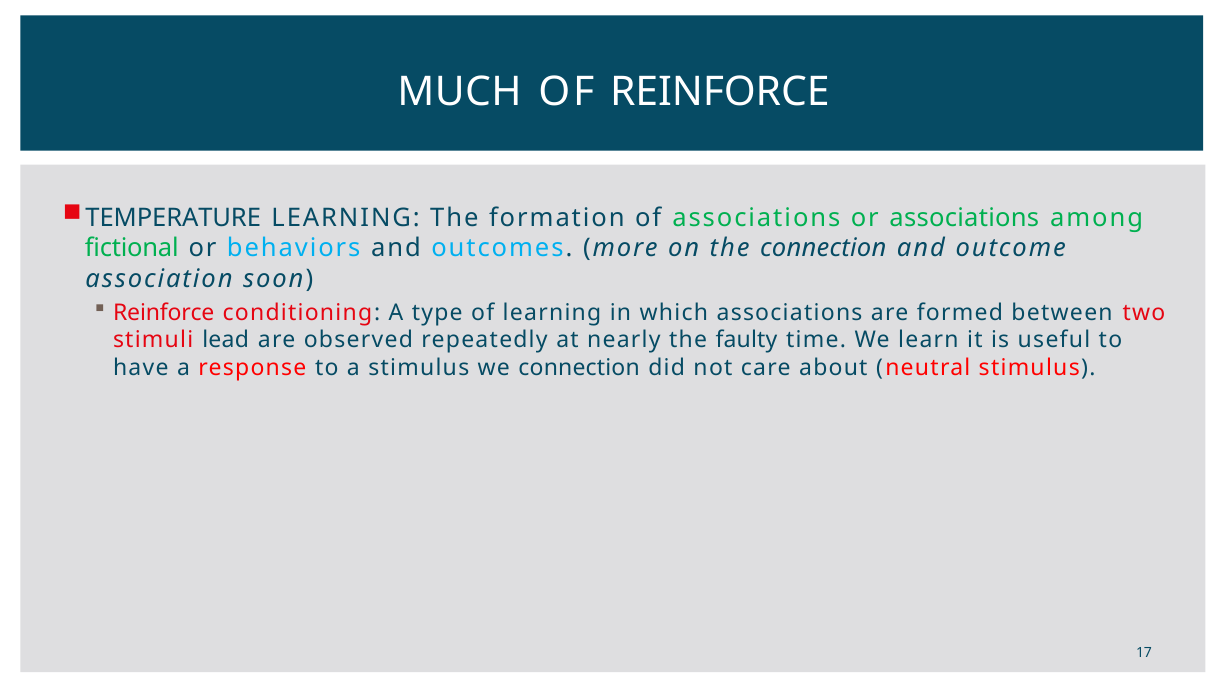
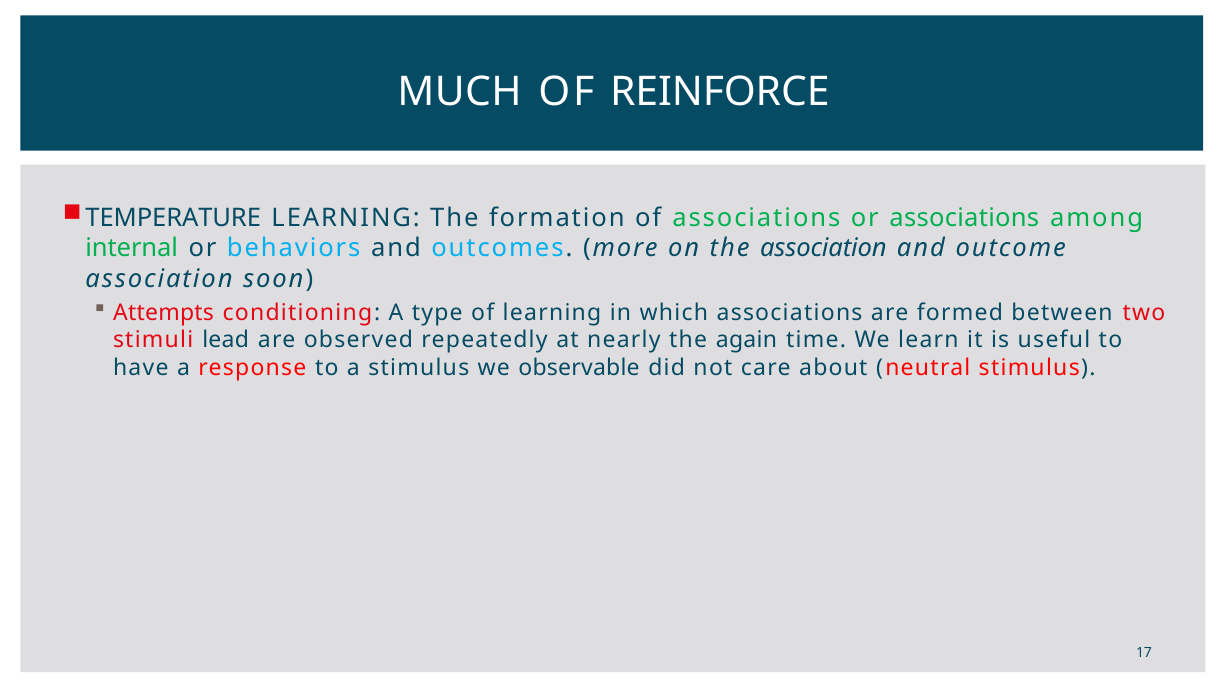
fictional: fictional -> internal (132, 248)
the connection: connection -> association (823, 248)
Reinforce: Reinforce -> Attempts (164, 313)
faulty: faulty -> again (746, 340)
we connection: connection -> observable (579, 368)
